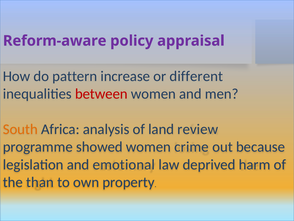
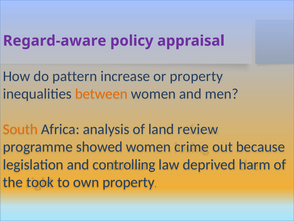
Reform-aware: Reform-aware -> Regard-aware (55, 41)
or different: different -> property (196, 76)
between colour: red -> orange (101, 94)
emotional: emotional -> controlling (124, 164)
than: than -> took (40, 182)
